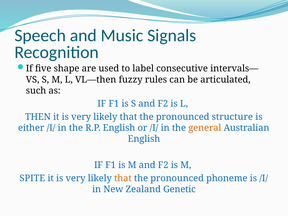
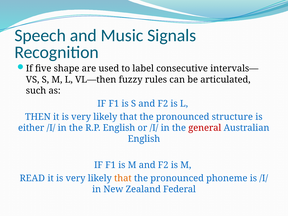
general colour: orange -> red (205, 128)
SPITE: SPITE -> READ (32, 178)
Genetic: Genetic -> Federal (179, 189)
